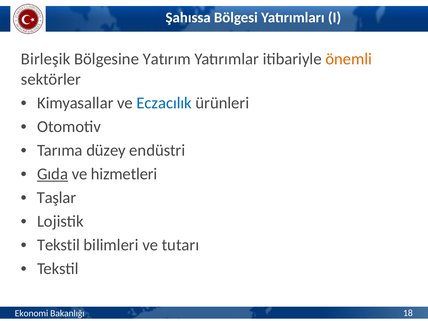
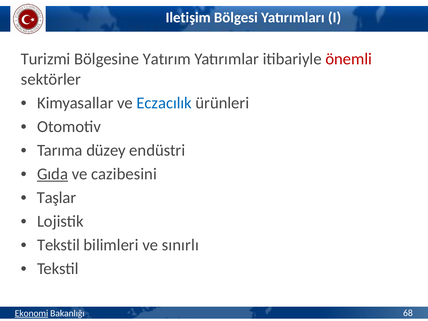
Şahıssa: Şahıssa -> Iletişim (188, 18)
Birleşik: Birleşik -> Turizmi (46, 59)
önemli colour: orange -> red (349, 59)
hizmetleri: hizmetleri -> cazibesini (124, 174)
tutarı: tutarı -> sınırlı (180, 245)
Ekonomi underline: none -> present (32, 313)
18: 18 -> 68 (408, 313)
